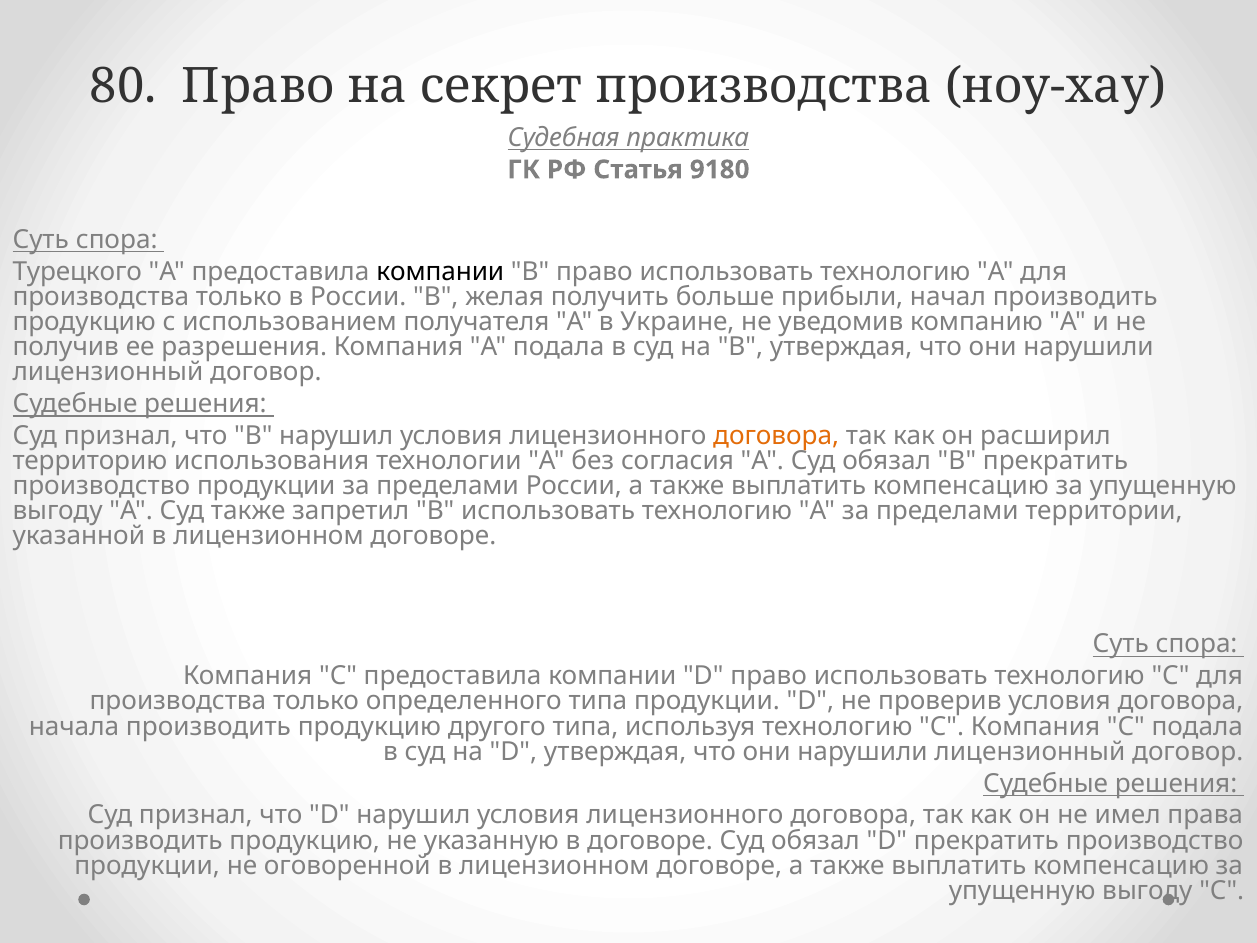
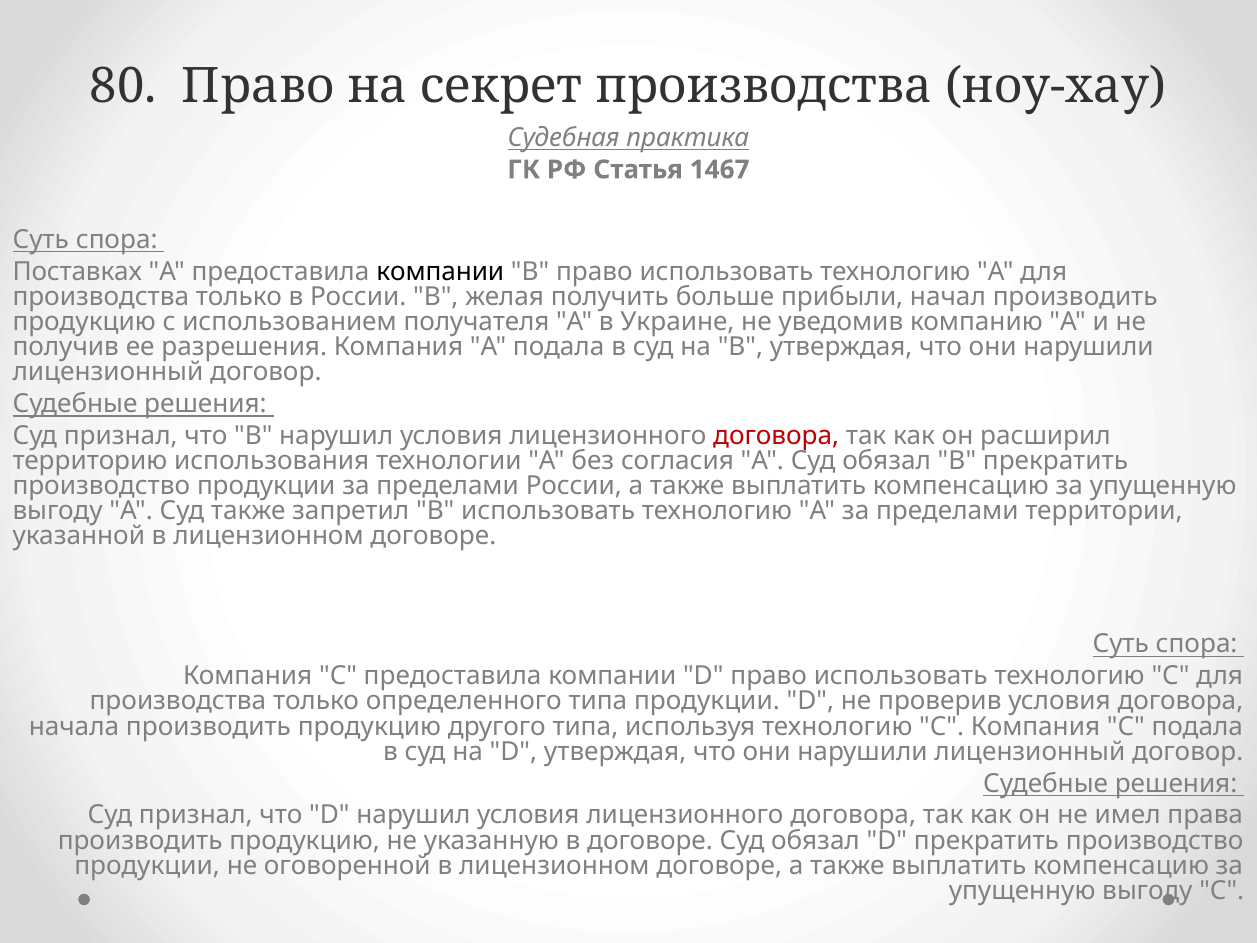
9180: 9180 -> 1467 (720, 170)
Турецкого: Турецкого -> Поставках (77, 271)
договора colour: orange -> red (776, 436)
